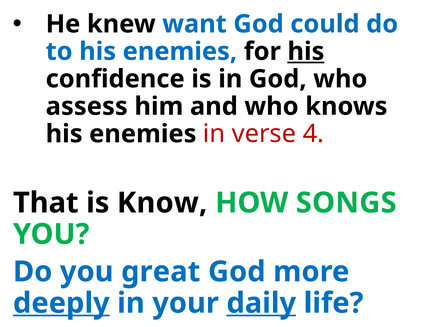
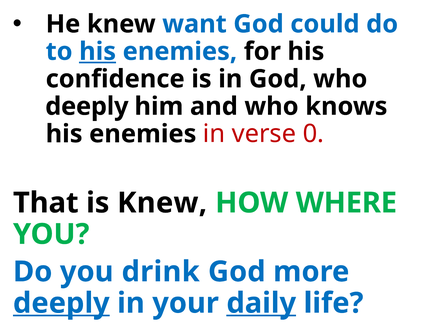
his underline: none -> present (98, 51)
his underline: present -> none (306, 51)
assess: assess -> deeply (87, 106)
4: 4 -> 0 (313, 134)
is Know: Know -> Knew (162, 203)
SONGS: SONGS -> WHERE (346, 203)
great: great -> drink (161, 272)
